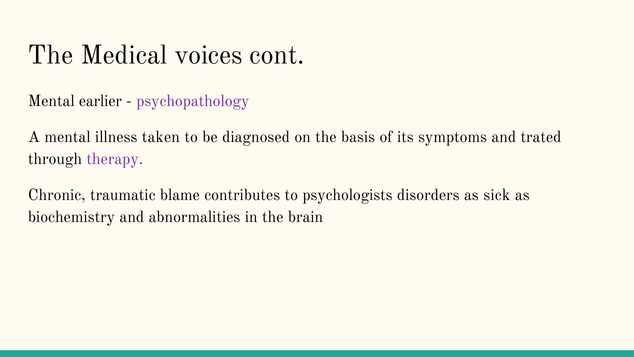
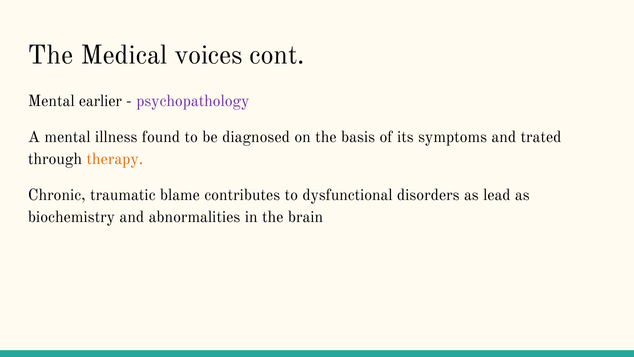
taken: taken -> found (161, 137)
therapy colour: purple -> orange (115, 159)
psychologists: psychologists -> dysfunctional (347, 195)
sick: sick -> lead (497, 195)
